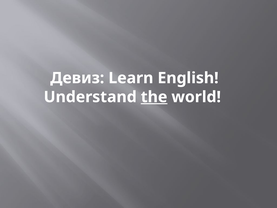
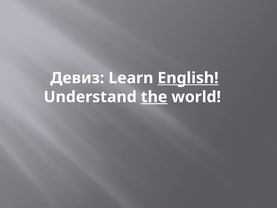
English underline: none -> present (188, 78)
